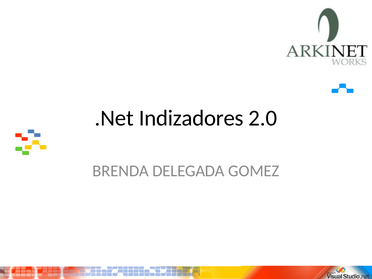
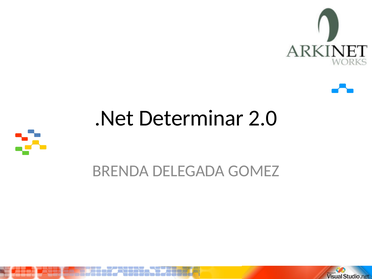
Indizadores: Indizadores -> Determinar (191, 118)
